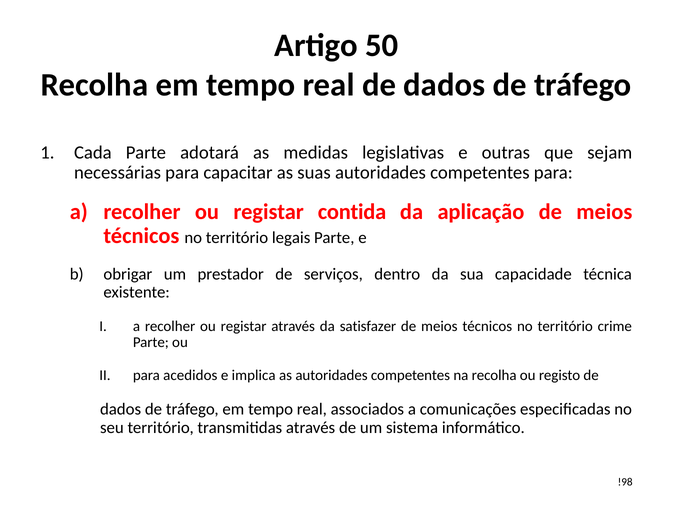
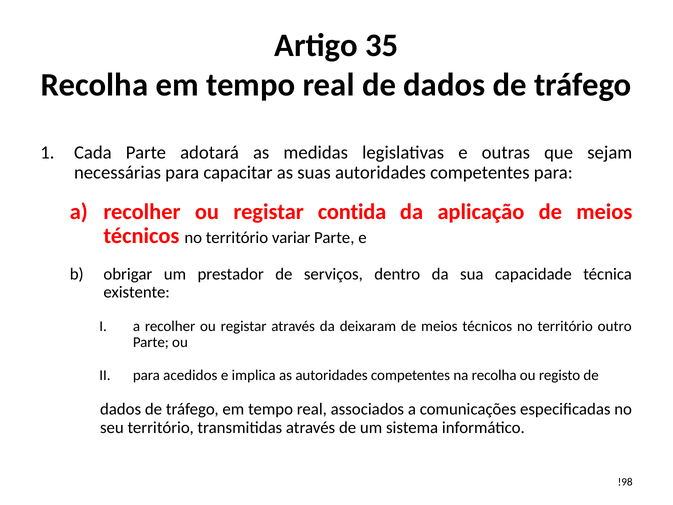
50: 50 -> 35 (382, 45)
legais: legais -> variar (291, 238)
satisfazer: satisfazer -> deixaram (368, 326)
crime: crime -> outro (615, 326)
